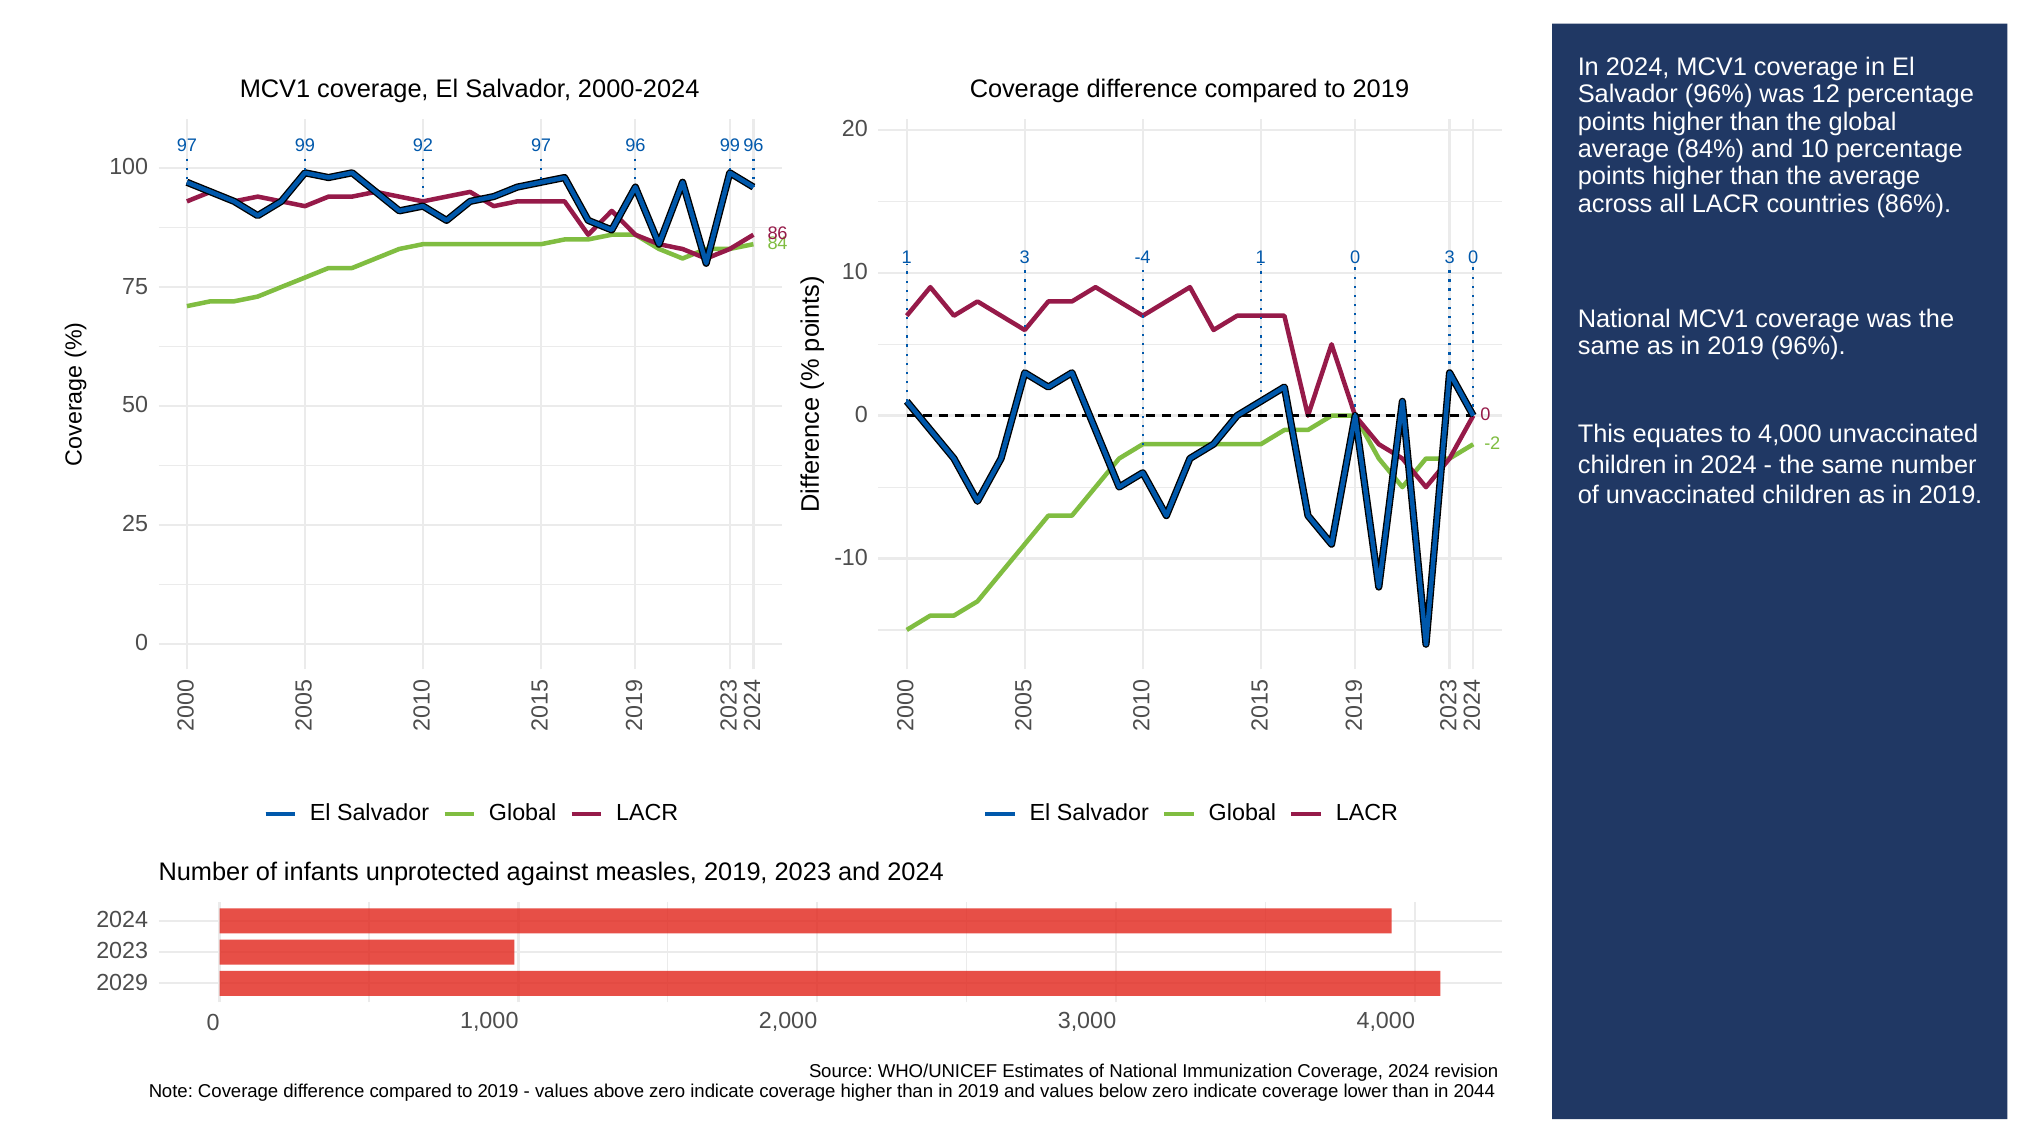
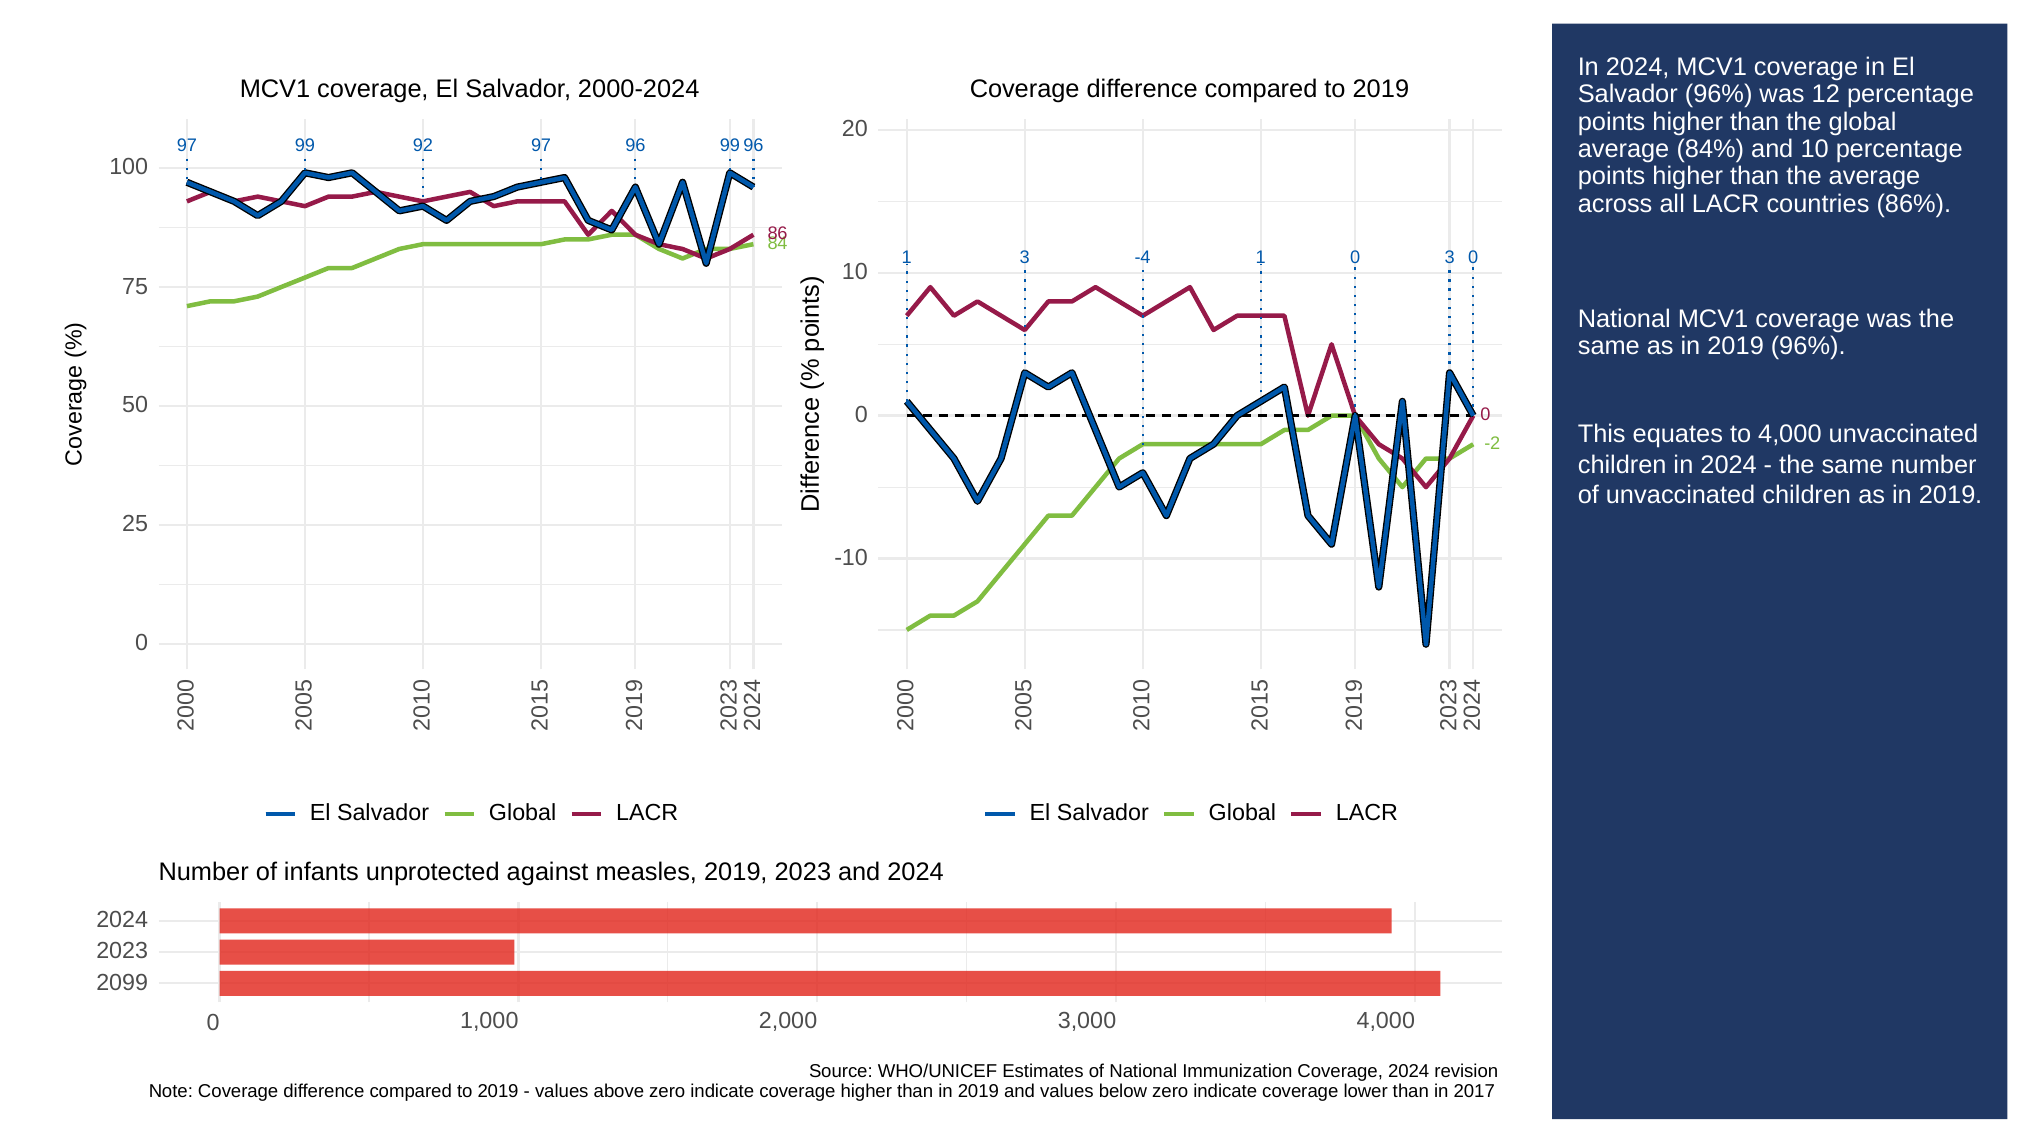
2029: 2029 -> 2099 (122, 983)
2044: 2044 -> 2017 (1474, 1092)
